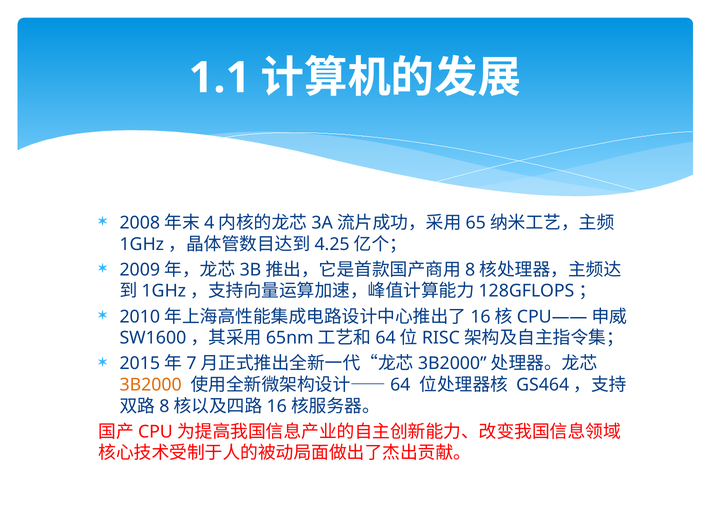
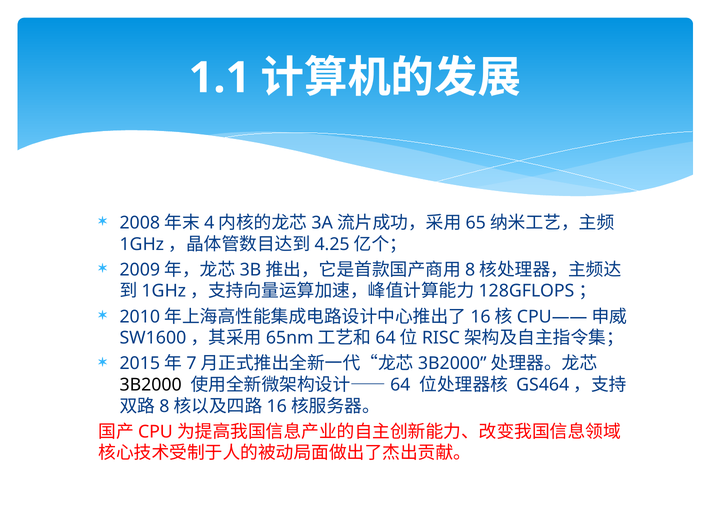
3B2000 colour: orange -> black (151, 385)
